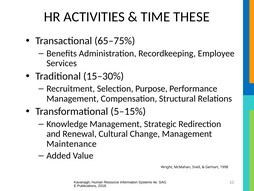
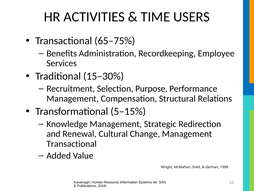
THESE: THESE -> USERS (192, 17)
Maintenance: Maintenance -> Transactional (72, 143)
